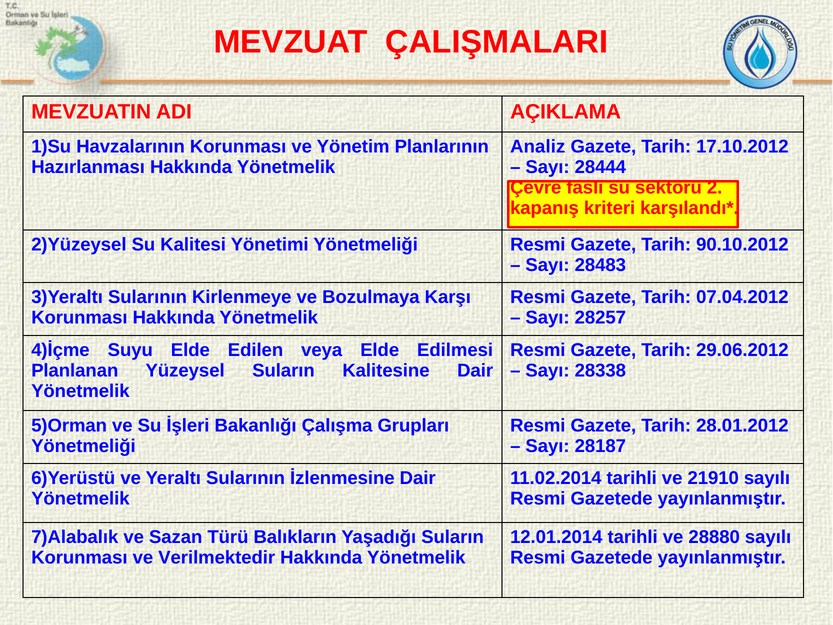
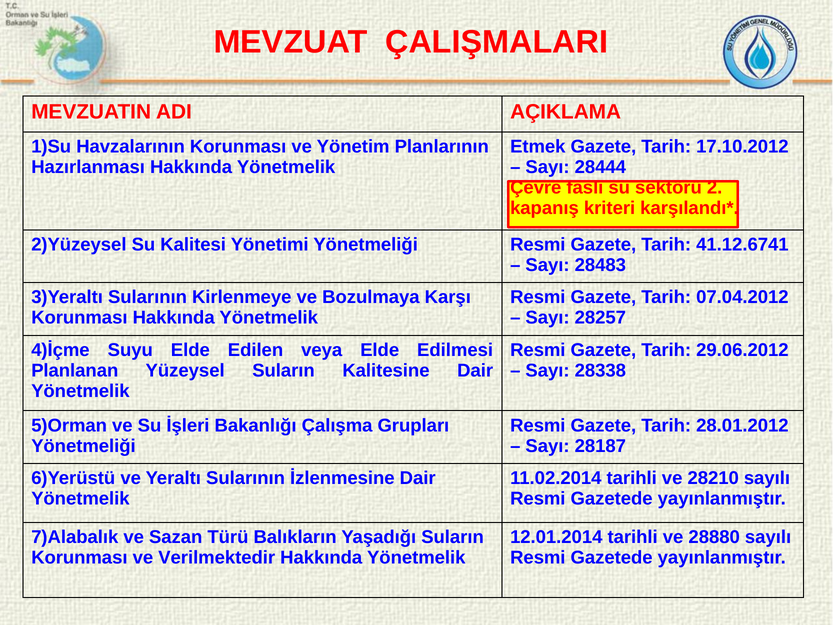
Analiz: Analiz -> Etmek (538, 146)
90.10.2012: 90.10.2012 -> 41.12.6741 (742, 244)
21910: 21910 -> 28210 (713, 478)
